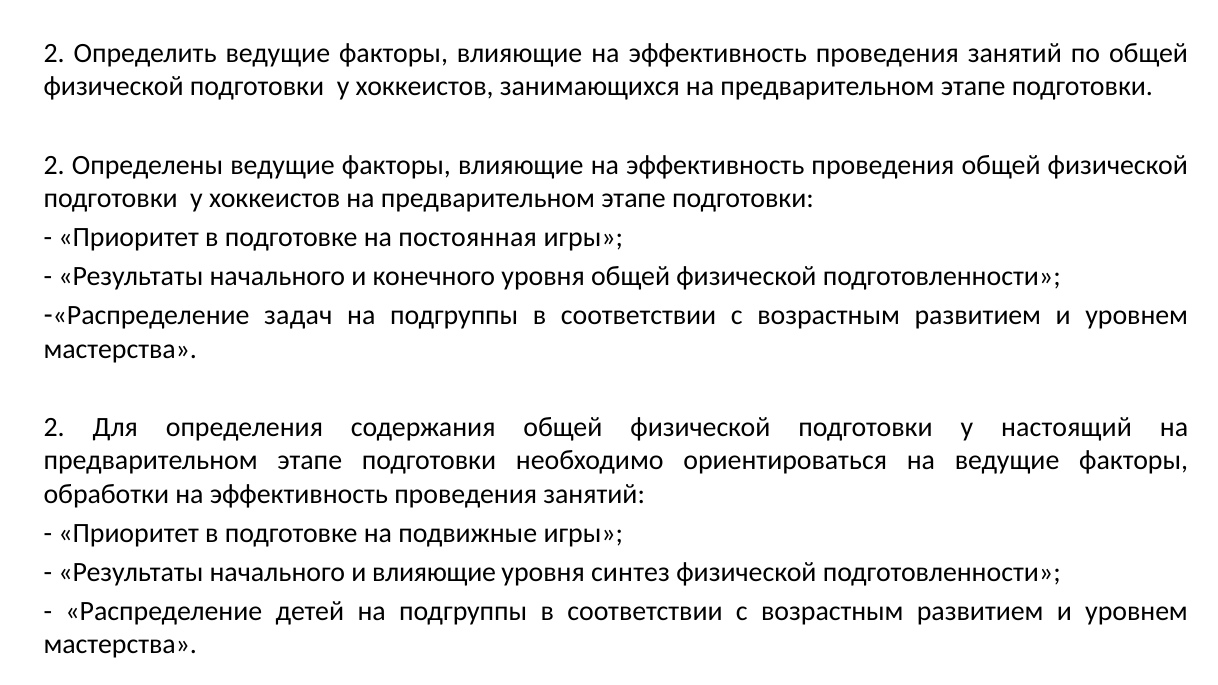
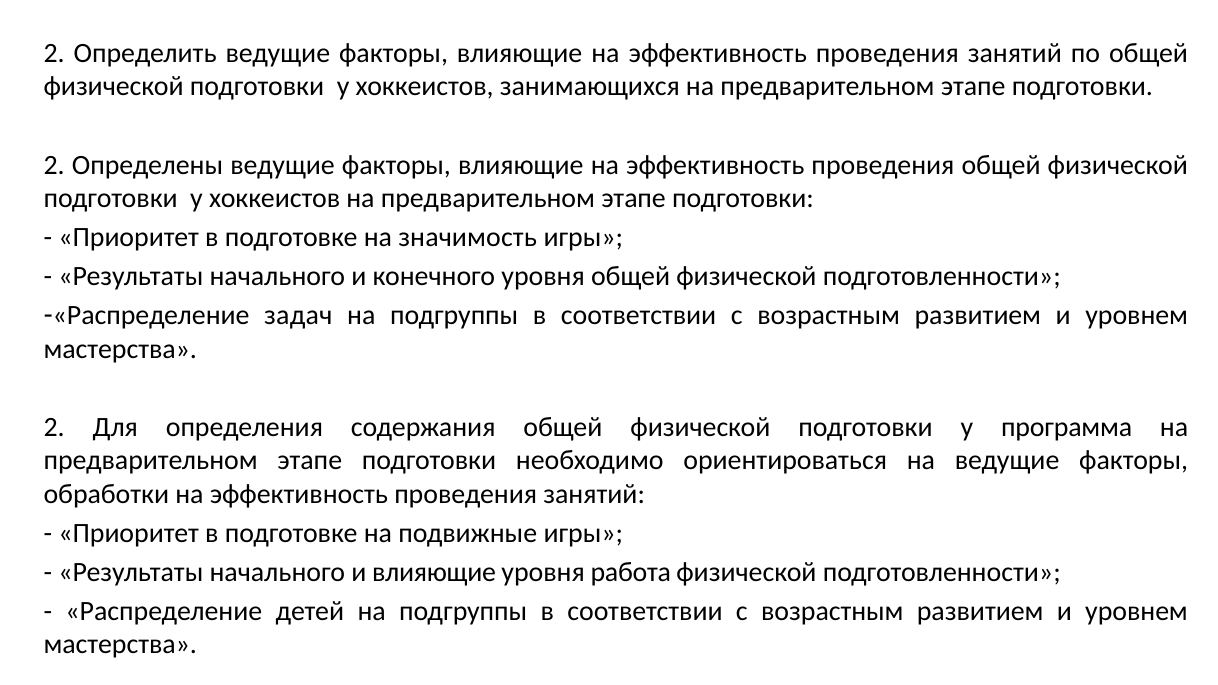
постоянная: постоянная -> значимость (468, 237)
настоящий: настоящий -> программа (1067, 427)
синтез: синтез -> работа (631, 572)
